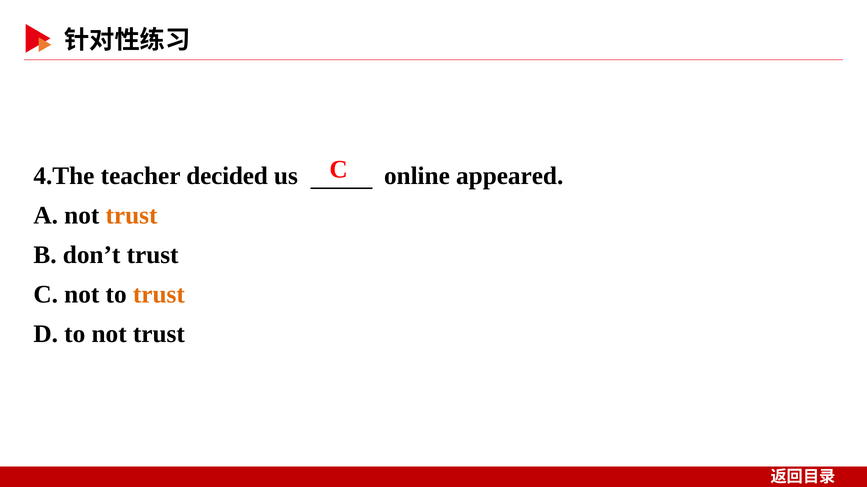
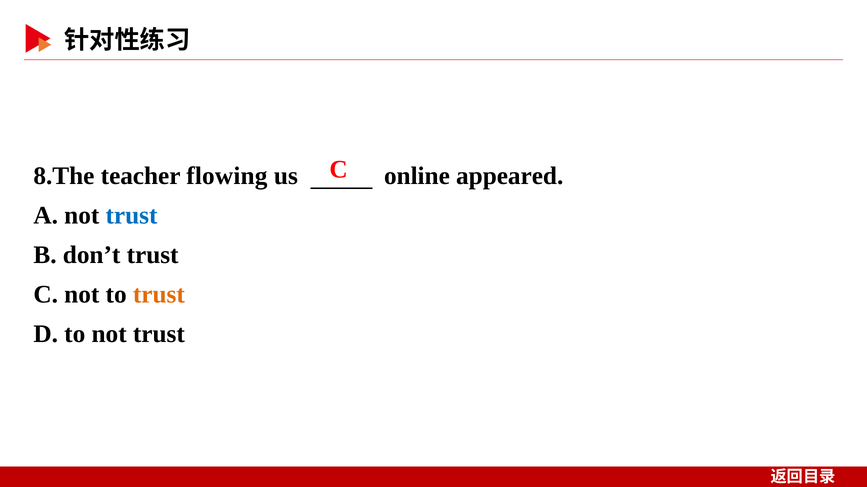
4.The: 4.The -> 8.The (64, 176)
decided: decided -> flowing (227, 176)
trust colour: orange -> blue (132, 216)
